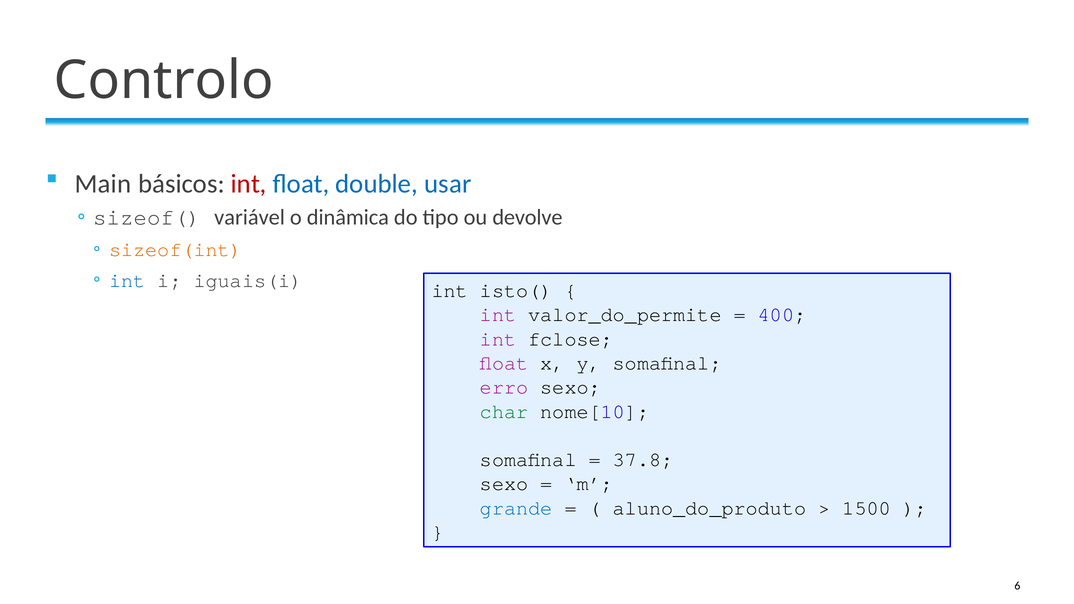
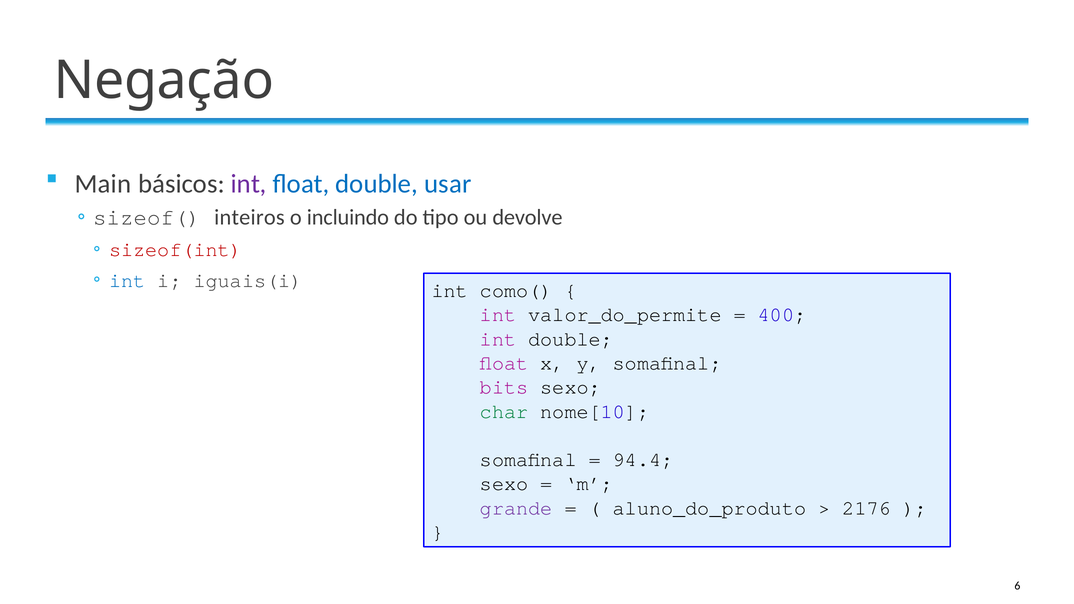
Controlo: Controlo -> Negação (164, 80)
int colour: red -> purple (249, 184)
variável: variável -> inteiros (249, 218)
dinâmica: dinâmica -> incluindo (348, 218)
sizeof(int colour: orange -> red (176, 250)
isto(: isto( -> como( (516, 291)
int fclose: fclose -> double (571, 339)
erro: erro -> bits (504, 387)
37.8: 37.8 -> 94.4 (643, 460)
grande colour: blue -> purple (516, 508)
1500: 1500 -> 2176 (867, 508)
